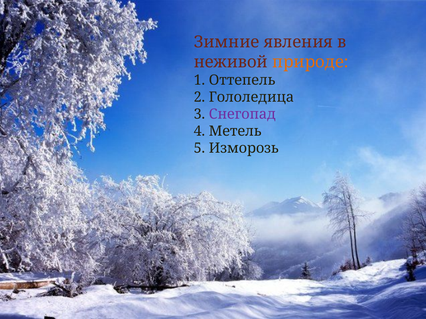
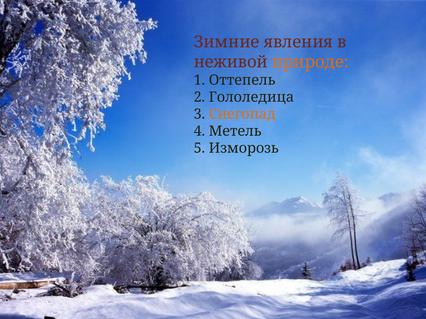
Снегопад colour: purple -> orange (242, 114)
